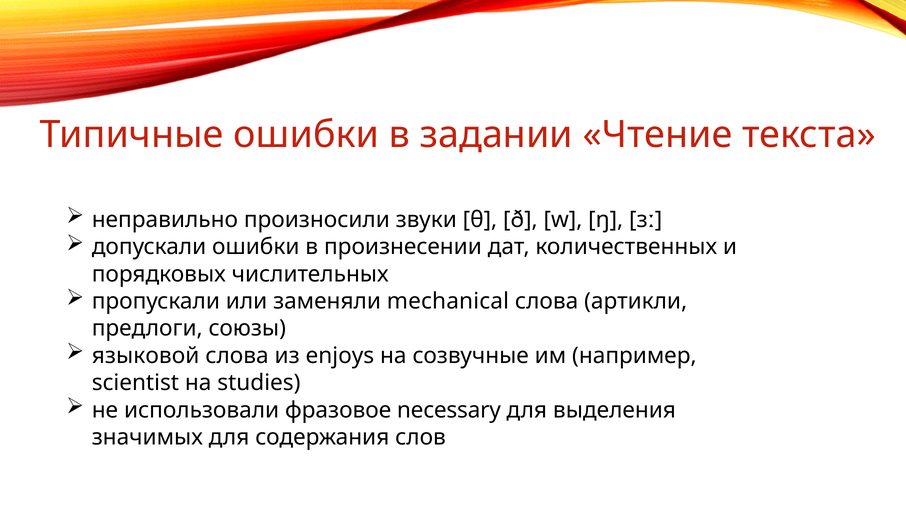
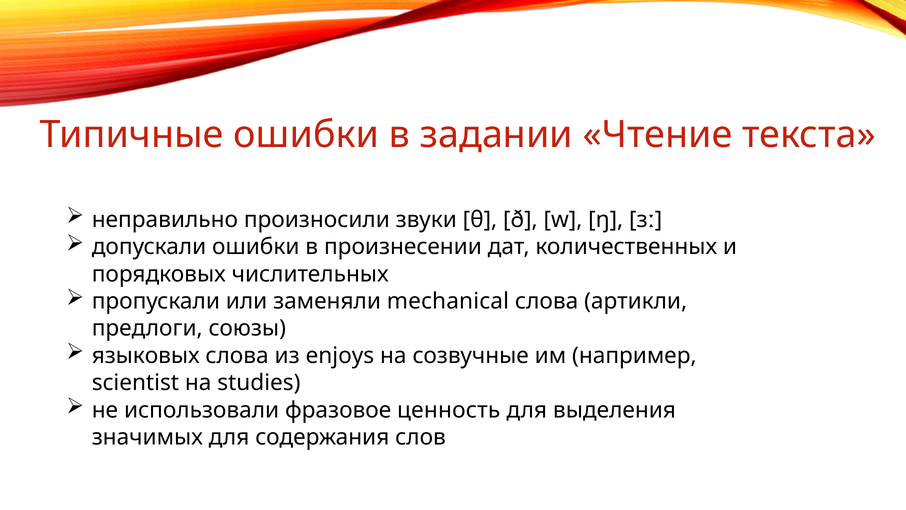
языковой: языковой -> языковых (146, 355)
necessary: necessary -> ценность (449, 410)
